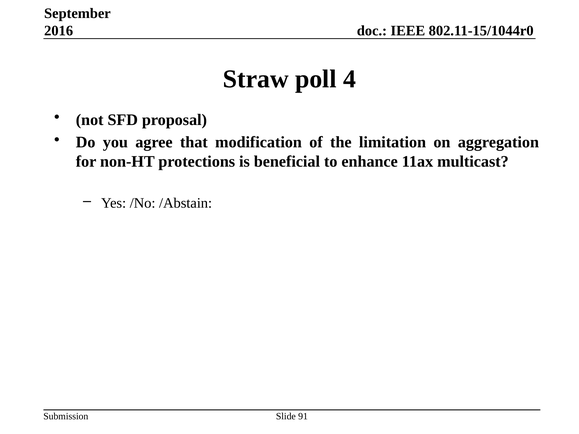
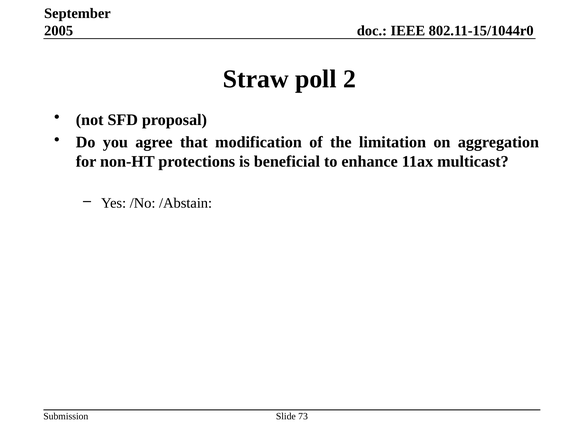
2016: 2016 -> 2005 (59, 31)
4: 4 -> 2 (350, 79)
91: 91 -> 73 (303, 416)
